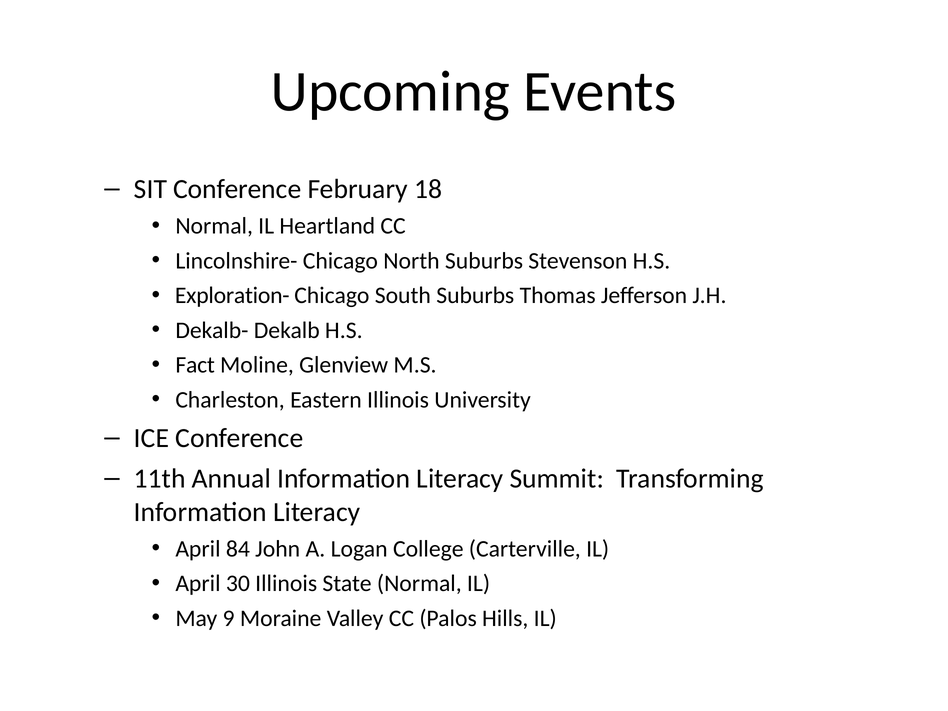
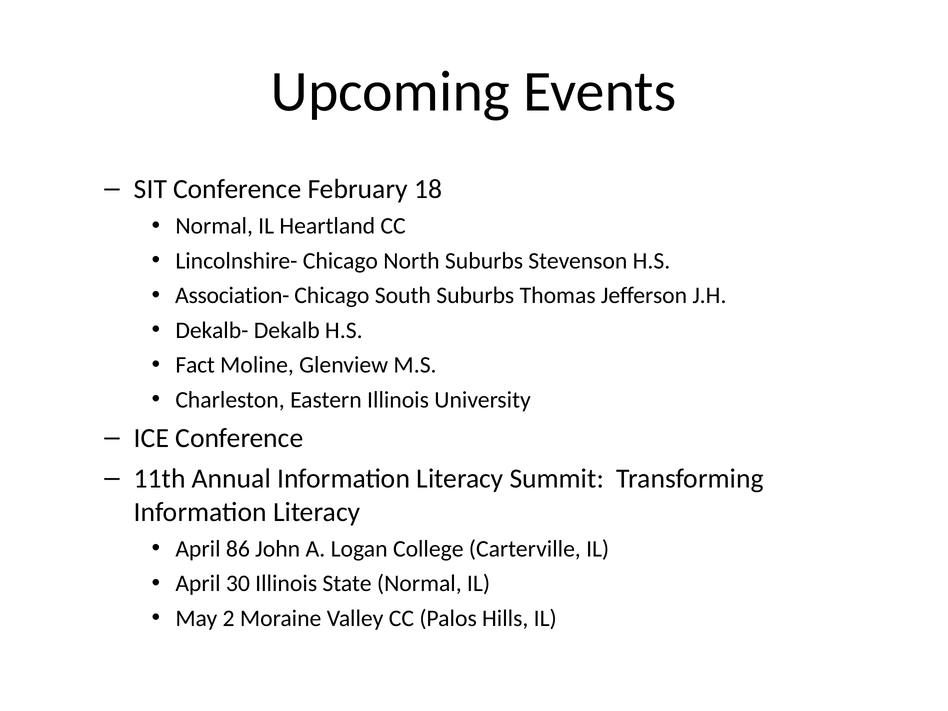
Exploration-: Exploration- -> Association- (232, 296)
84: 84 -> 86 (238, 549)
9: 9 -> 2 (229, 618)
